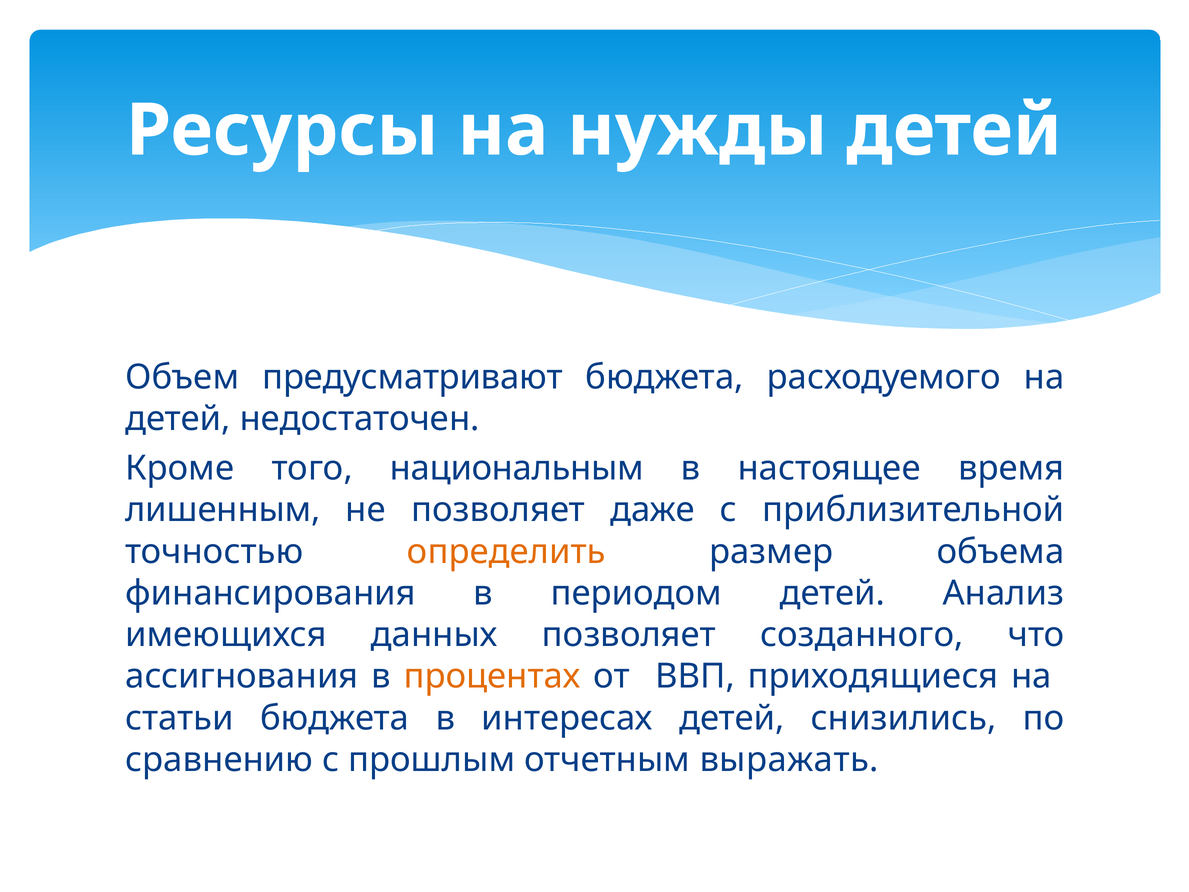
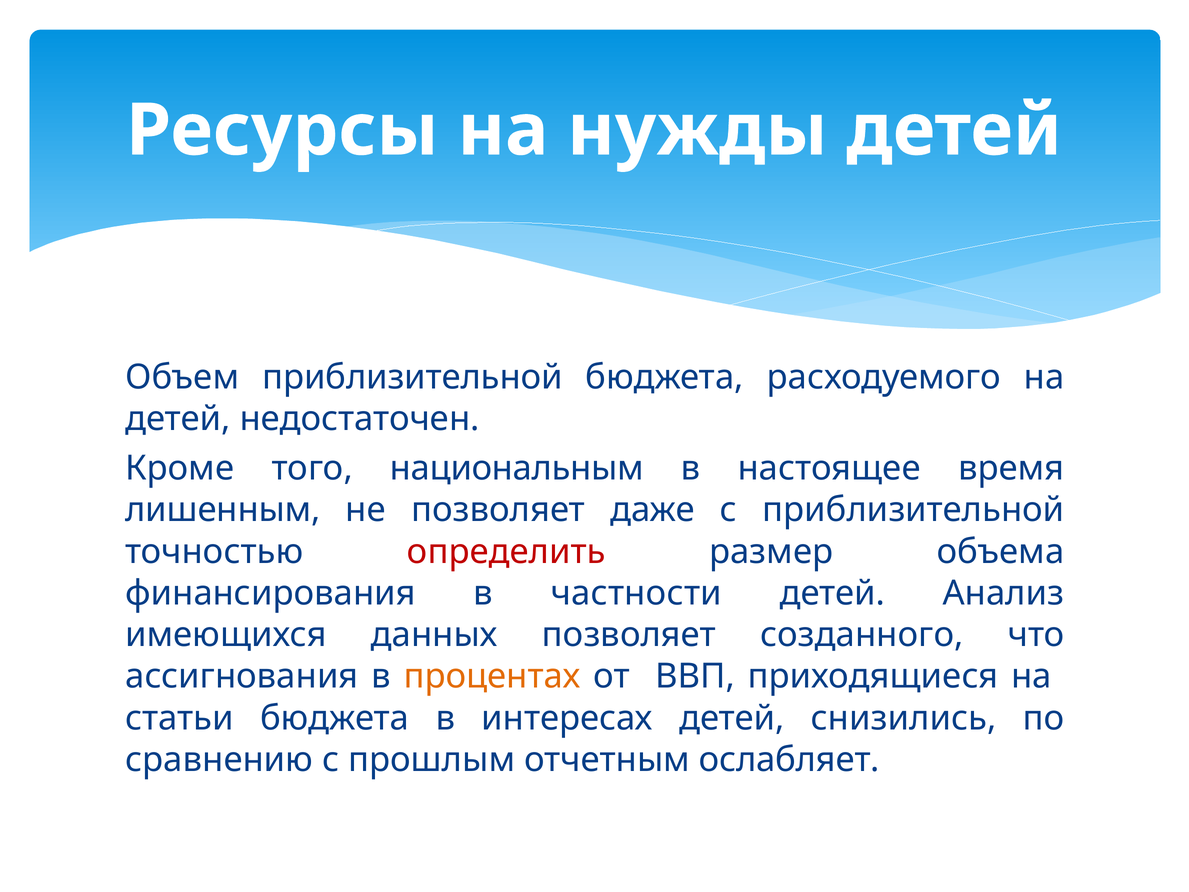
Объем предусматривают: предусматривают -> приблизительной (412, 377)
определить colour: orange -> red (506, 551)
периодом: периодом -> частности (636, 593)
выражать: выражать -> ослабляет (789, 760)
